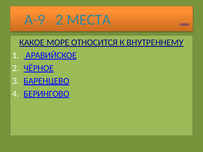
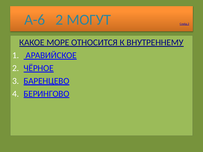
А-9: А-9 -> А-6 (35, 20)
МЕСТА: МЕСТА -> МОГУТ (89, 20)
